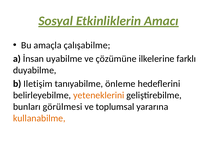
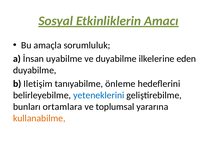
çalışabilme: çalışabilme -> sorumluluk (87, 46)
ve çözümüne: çözümüne -> duyabilme (116, 59)
farklı: farklı -> eden (186, 59)
yeteneklerini colour: orange -> blue (99, 96)
görülmesi: görülmesi -> ortamlara (63, 107)
